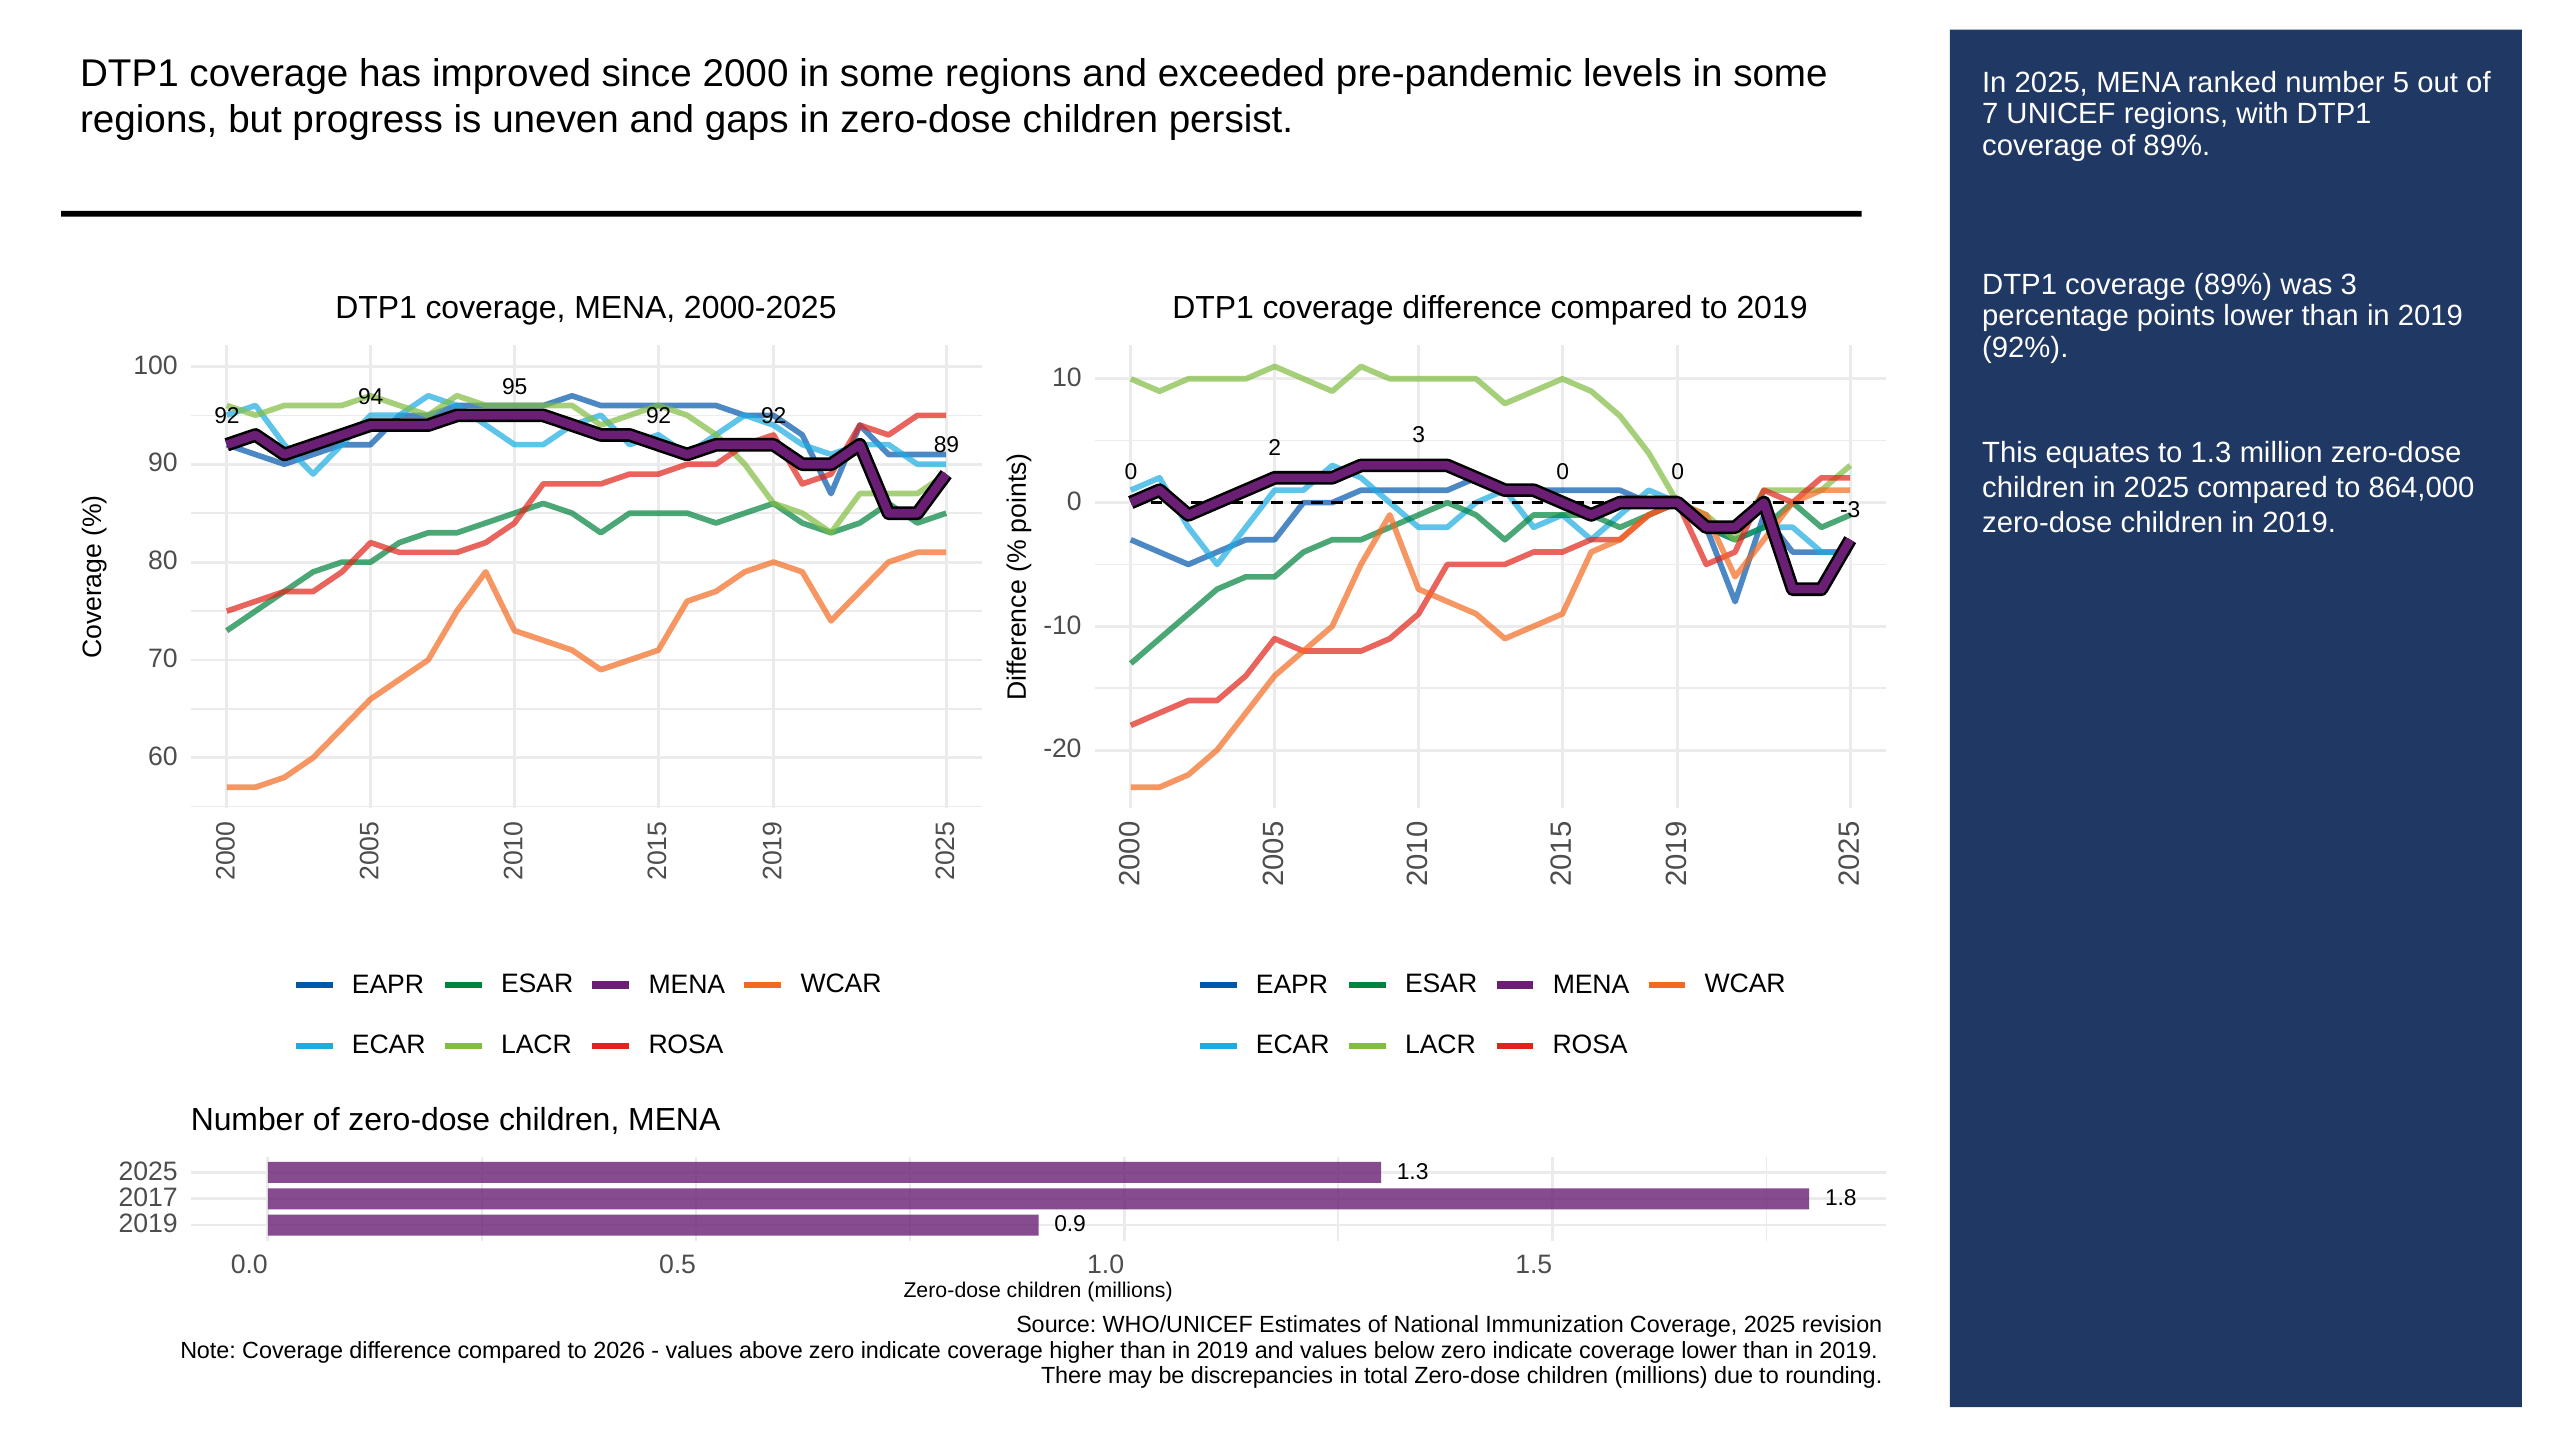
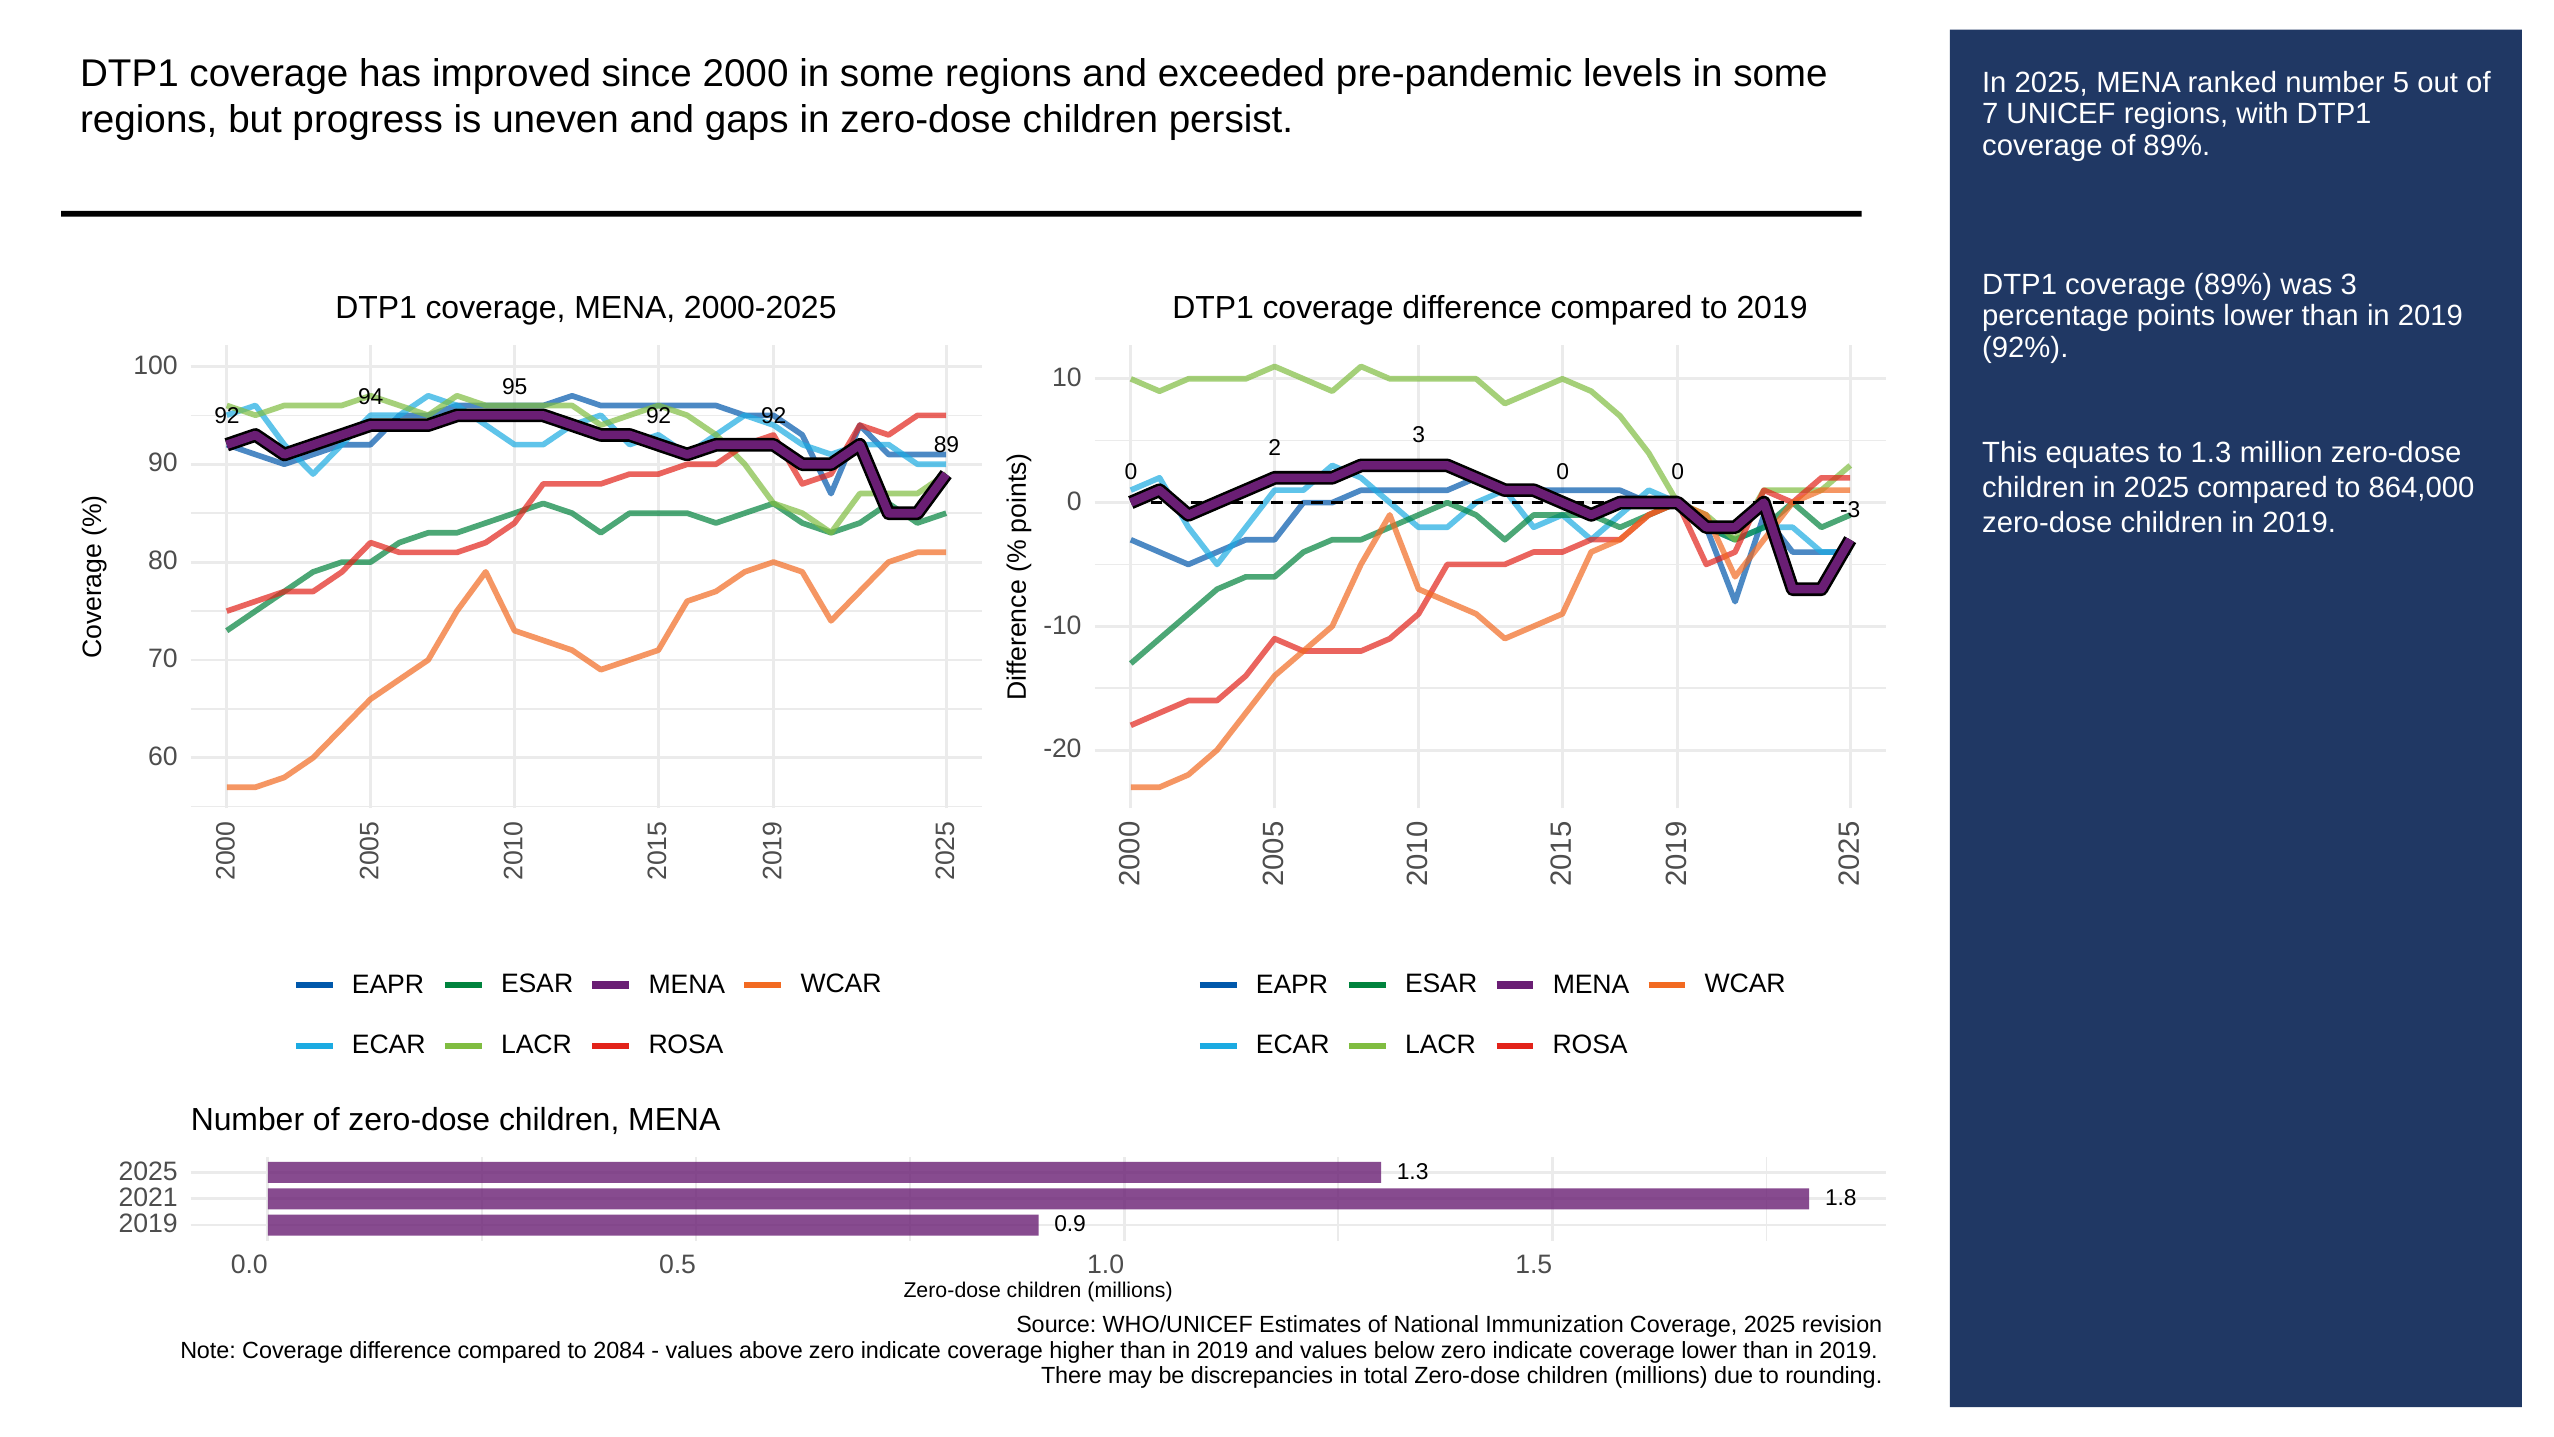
2017: 2017 -> 2021 (148, 1197)
2026: 2026 -> 2084 (619, 1350)
